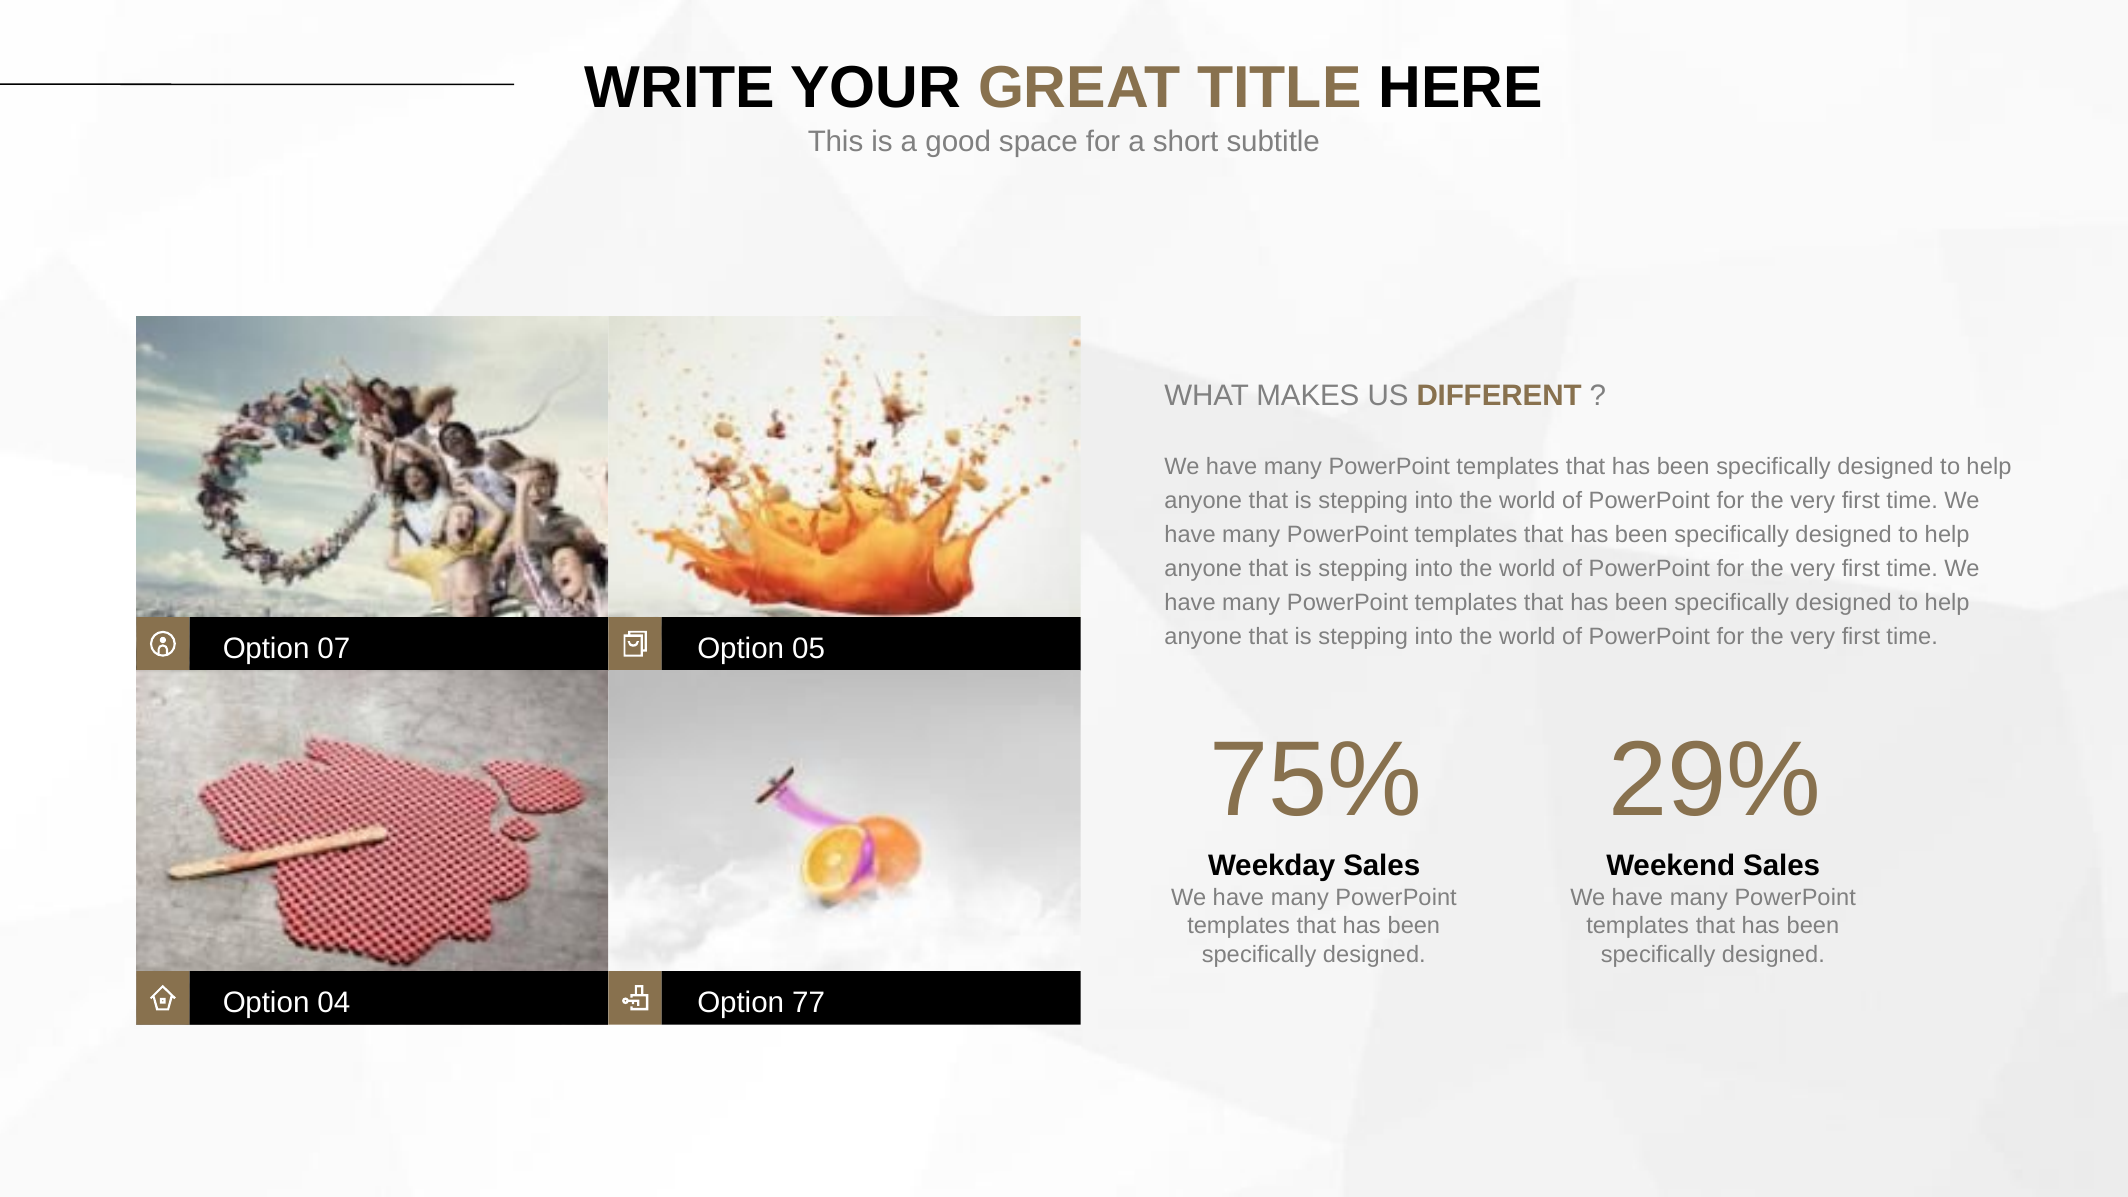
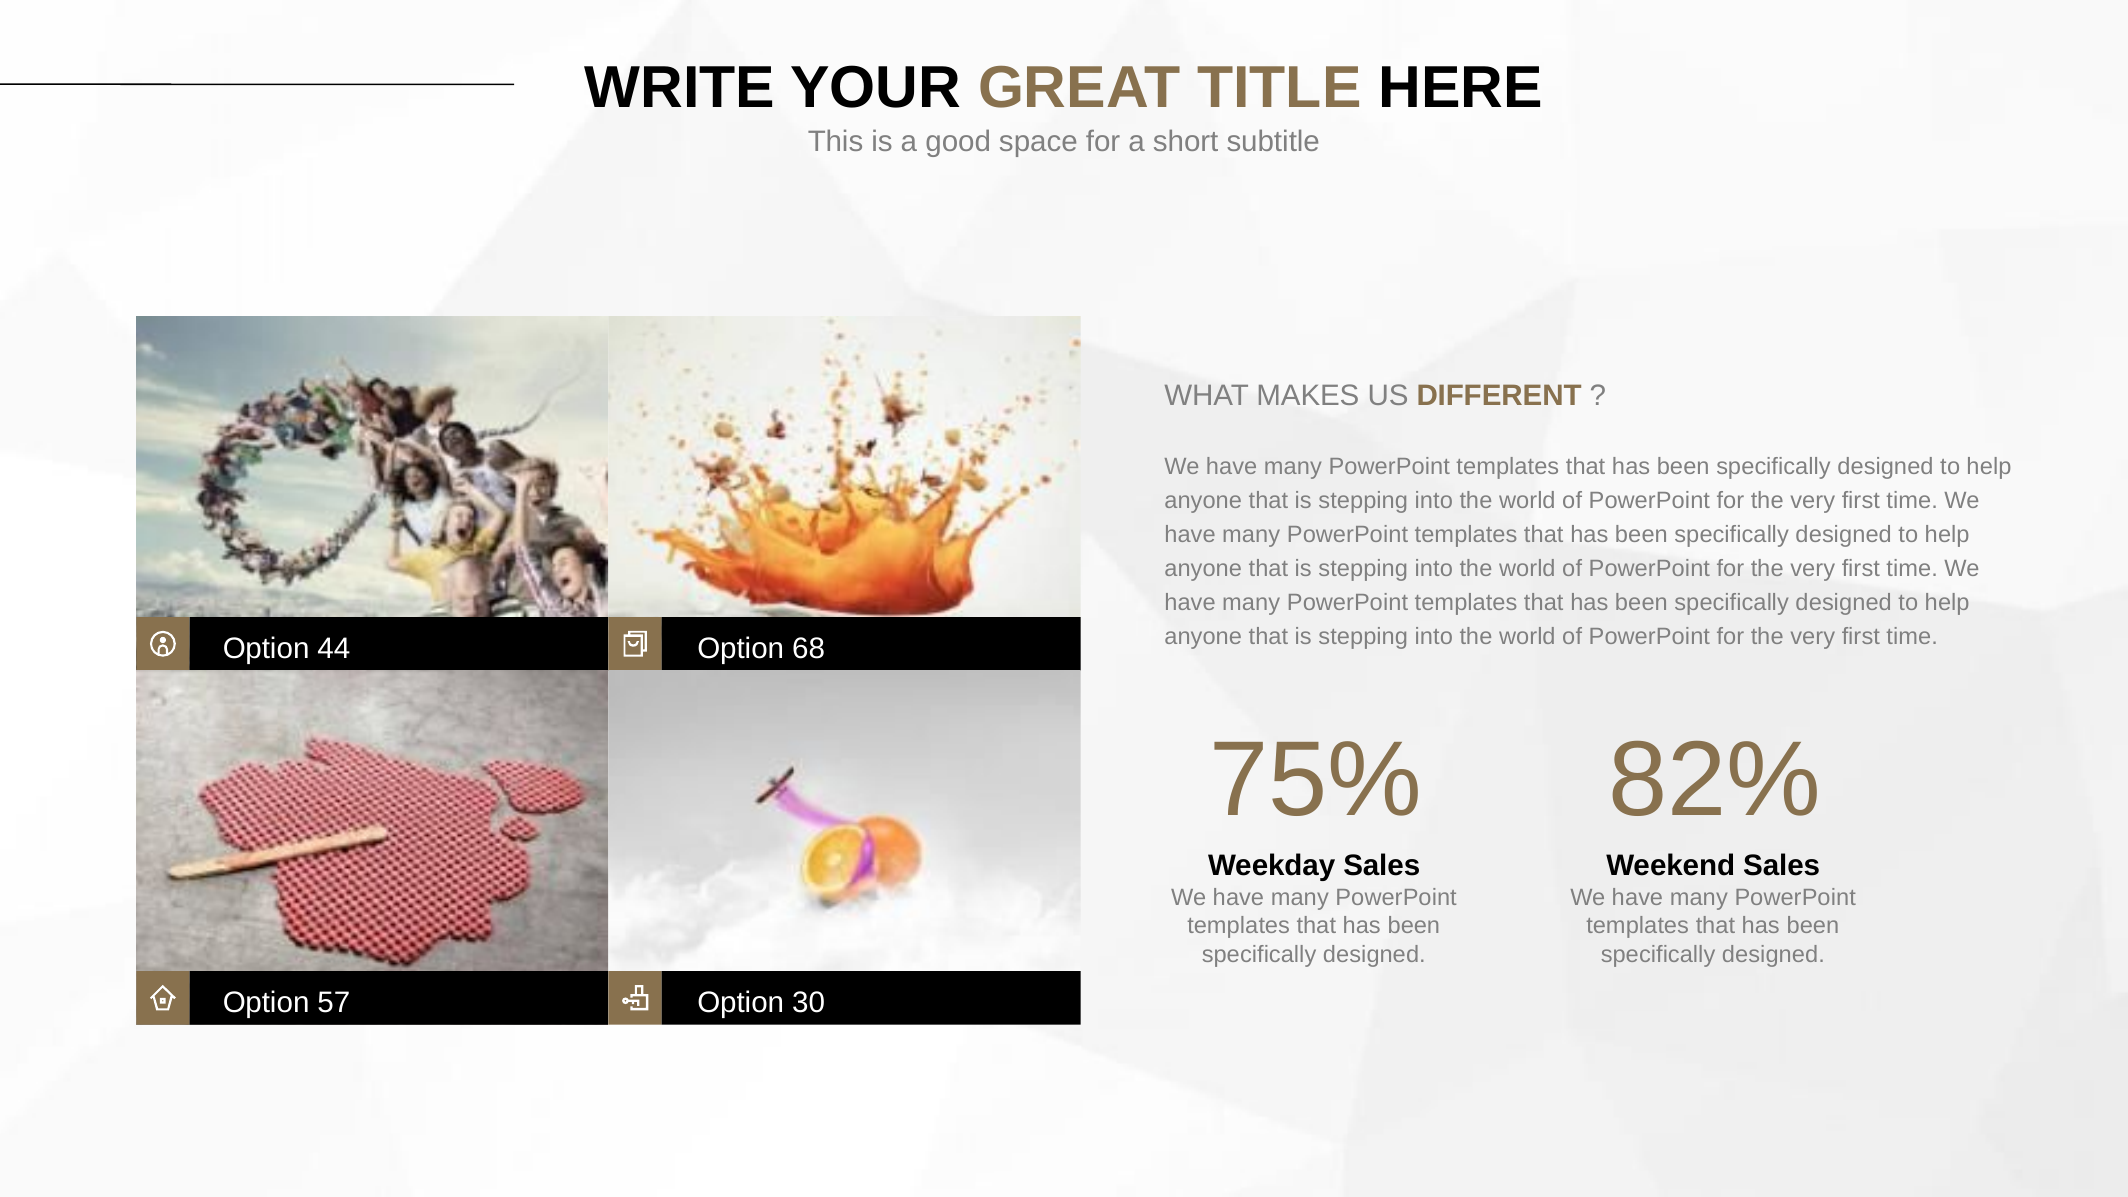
07: 07 -> 44 (334, 649)
05: 05 -> 68 (809, 649)
29%: 29% -> 82% (1715, 780)
04: 04 -> 57 (334, 1002)
77: 77 -> 30 (809, 1002)
